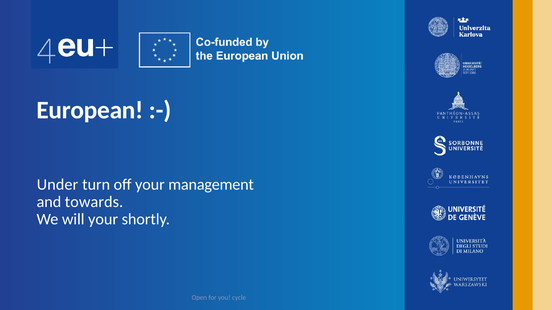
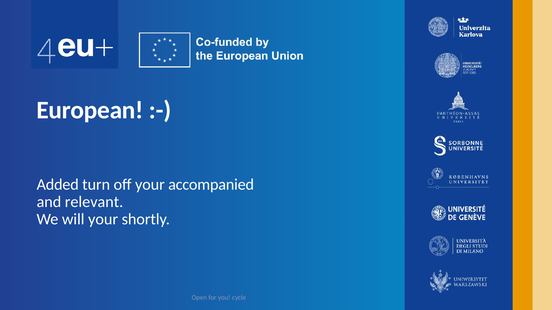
Under: Under -> Added (58, 185)
management: management -> accompanied (211, 185)
towards: towards -> relevant (94, 202)
